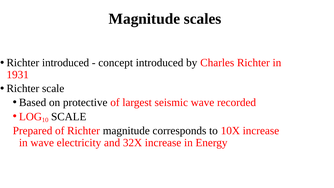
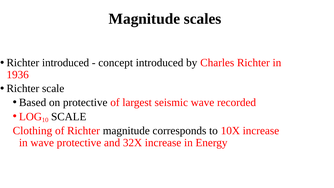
1931: 1931 -> 1936 (18, 75)
Prepared: Prepared -> Clothing (33, 131)
wave electricity: electricity -> protective (79, 143)
